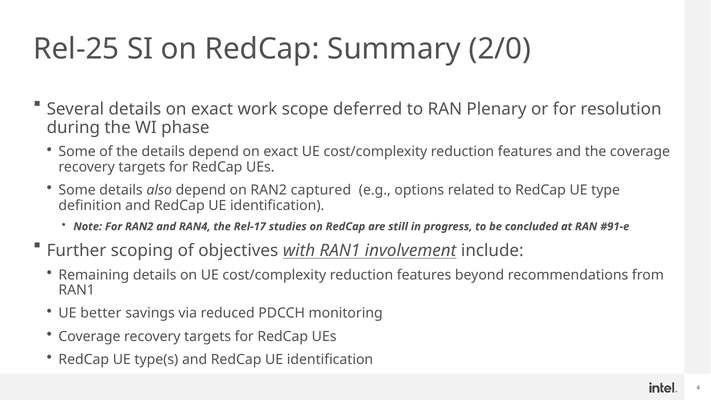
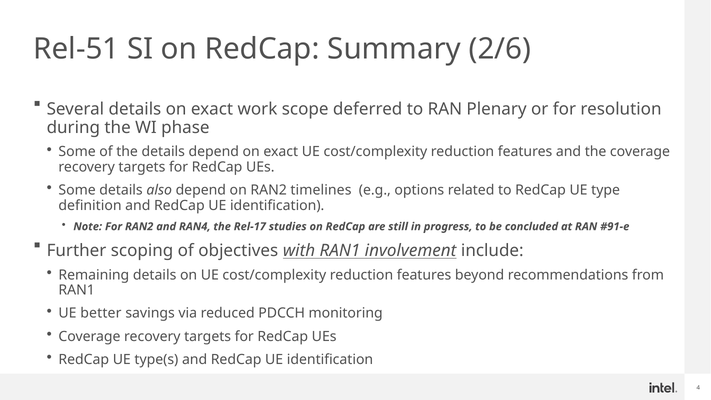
Rel-25: Rel-25 -> Rel-51 (76, 49)
2/0: 2/0 -> 2/6 (500, 49)
captured: captured -> timelines (321, 190)
